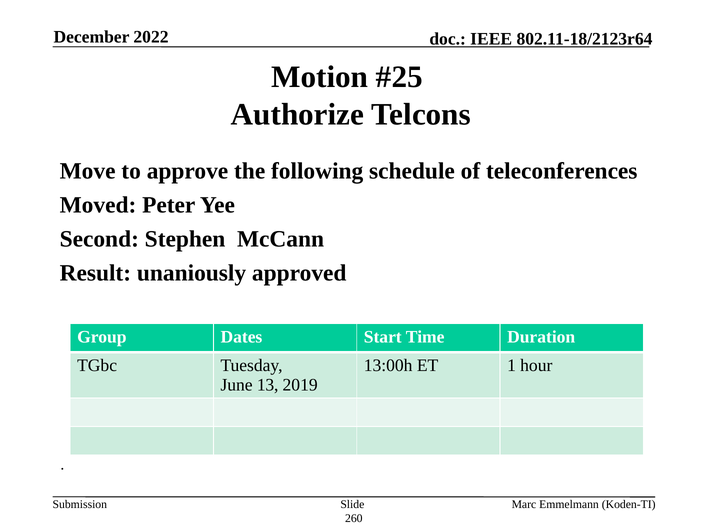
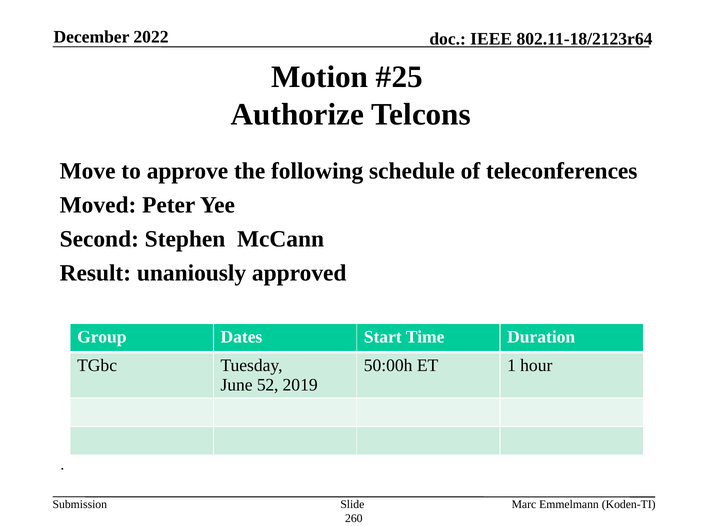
13:00h: 13:00h -> 50:00h (388, 366)
13: 13 -> 52 (268, 385)
